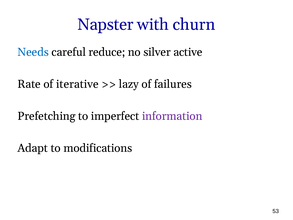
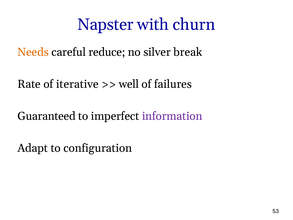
Needs colour: blue -> orange (33, 52)
active: active -> break (188, 52)
lazy: lazy -> well (129, 84)
Prefetching: Prefetching -> Guaranteed (47, 116)
modifications: modifications -> configuration (98, 148)
